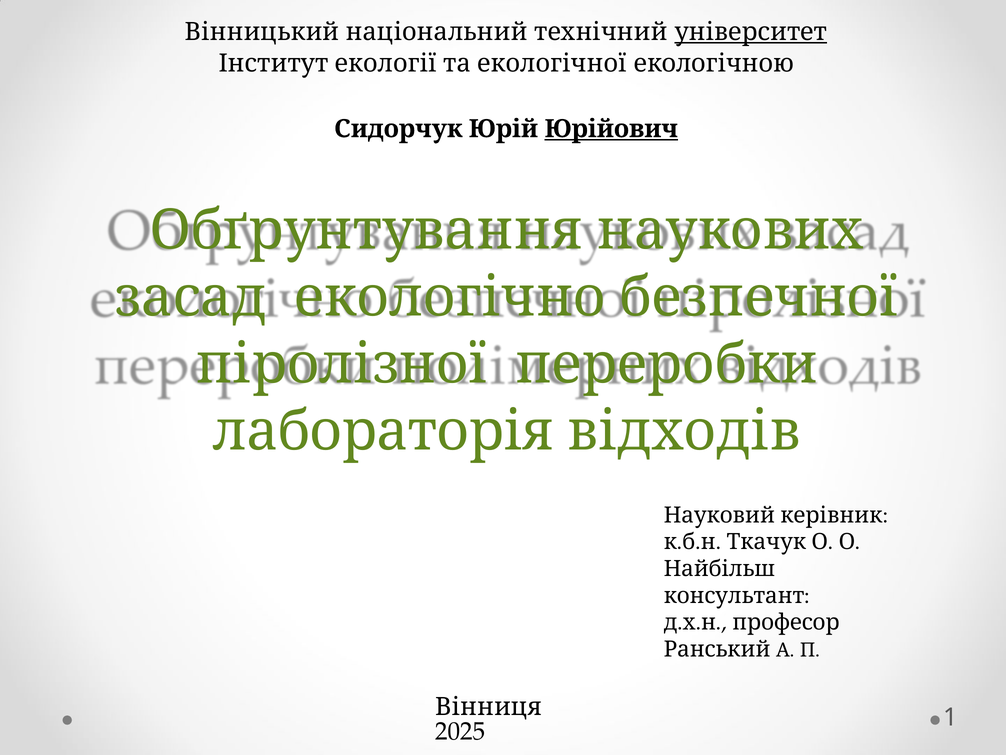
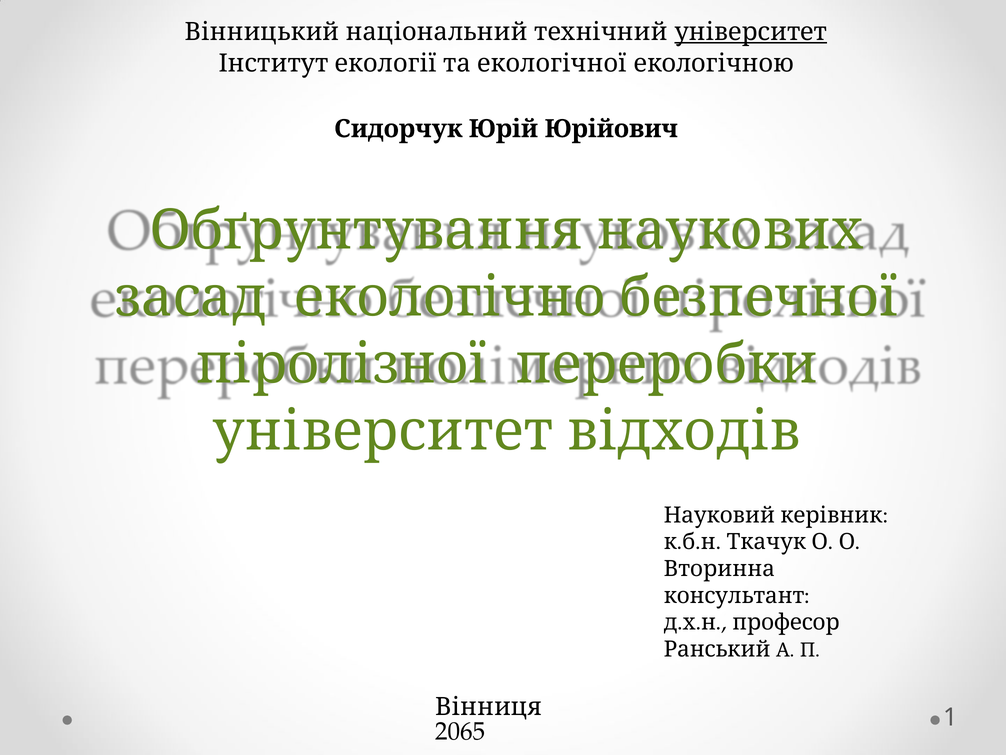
Юрійович underline: present -> none (611, 129)
лабораторія: лабораторія -> університет (383, 431)
Найбільш: Найбільш -> Вторинна (719, 568)
2025: 2025 -> 2065 (460, 731)
